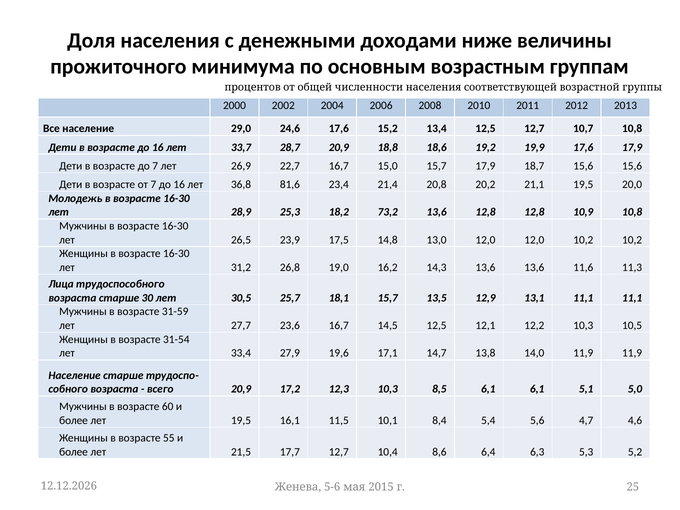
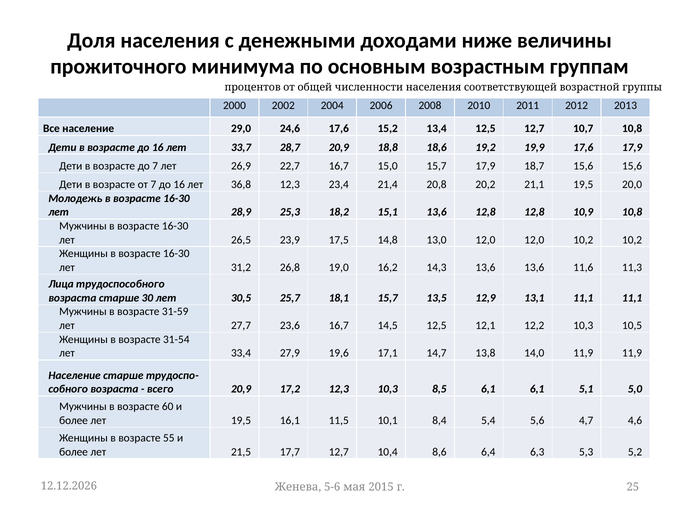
36,8 81,6: 81,6 -> 12,3 (290, 185)
73,2: 73,2 -> 15,1 (388, 212)
